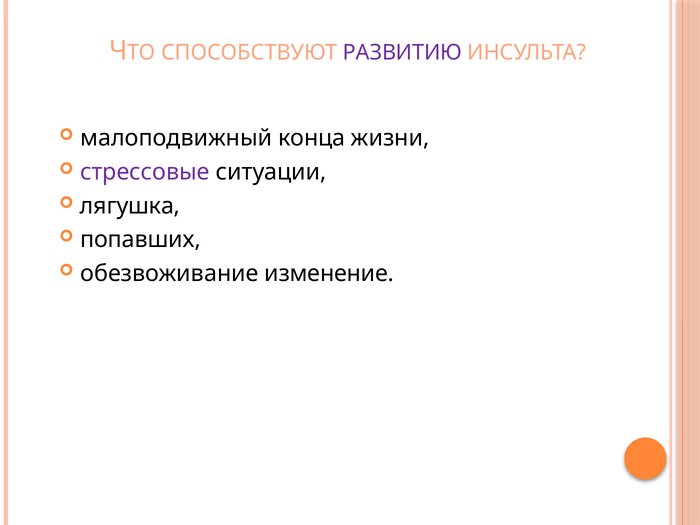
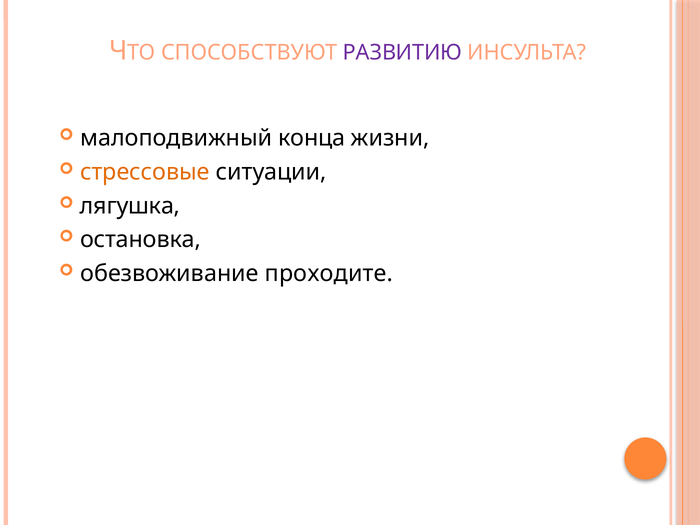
стрессовые colour: purple -> orange (145, 172)
попавших: попавших -> остановка (141, 240)
изменение: изменение -> проходите (329, 274)
